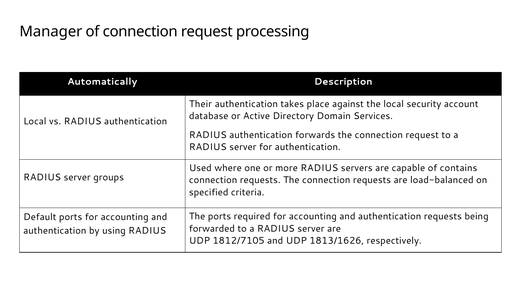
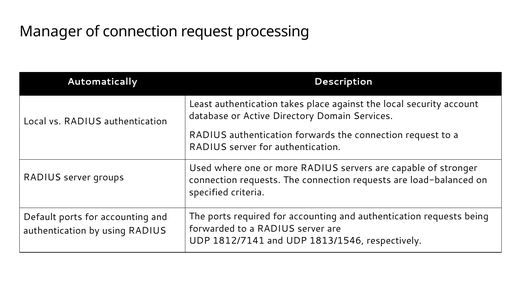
Their: Their -> Least (201, 104)
contains: contains -> stronger (459, 168)
1812/7105: 1812/7105 -> 1812/7141 (239, 240)
1813/1626: 1813/1626 -> 1813/1546 (337, 240)
